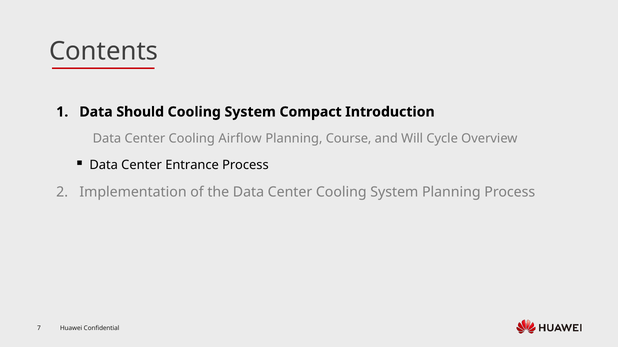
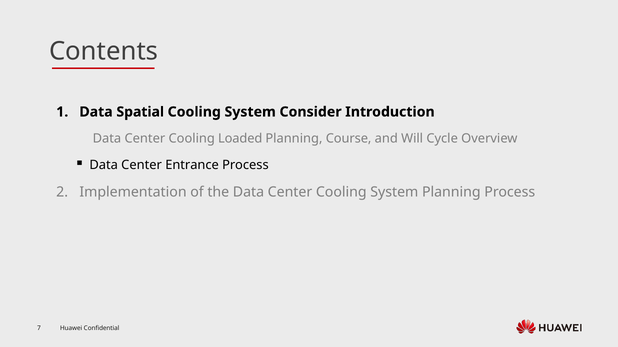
Should: Should -> Spatial (140, 112)
Compact: Compact -> Consider (311, 112)
Airflow: Airflow -> Loaded (240, 139)
